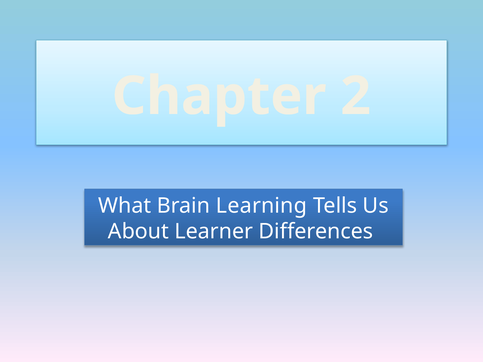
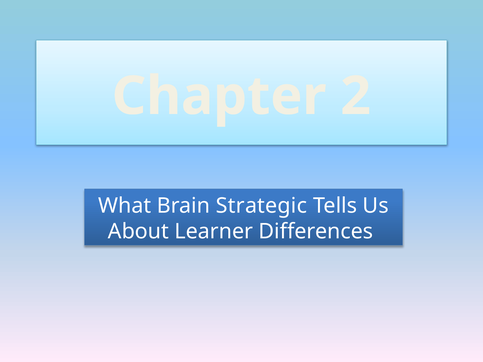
Learning: Learning -> Strategic (261, 206)
